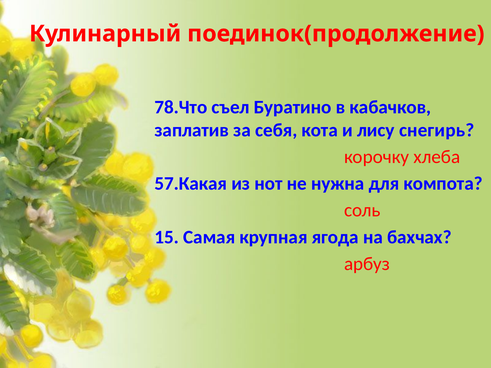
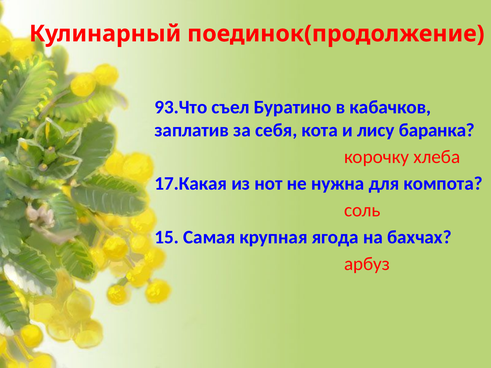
78.Что: 78.Что -> 93.Что (181, 107)
снегирь: снегирь -> баранка (437, 130)
57.Какая: 57.Какая -> 17.Какая (191, 184)
